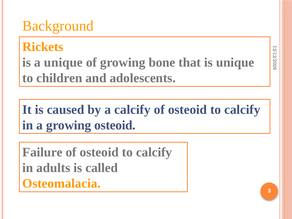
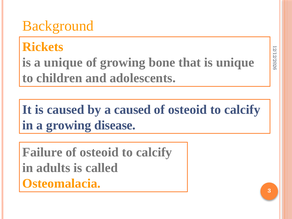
a calcify: calcify -> caused (133, 110)
growing osteoid: osteoid -> disease (115, 125)
